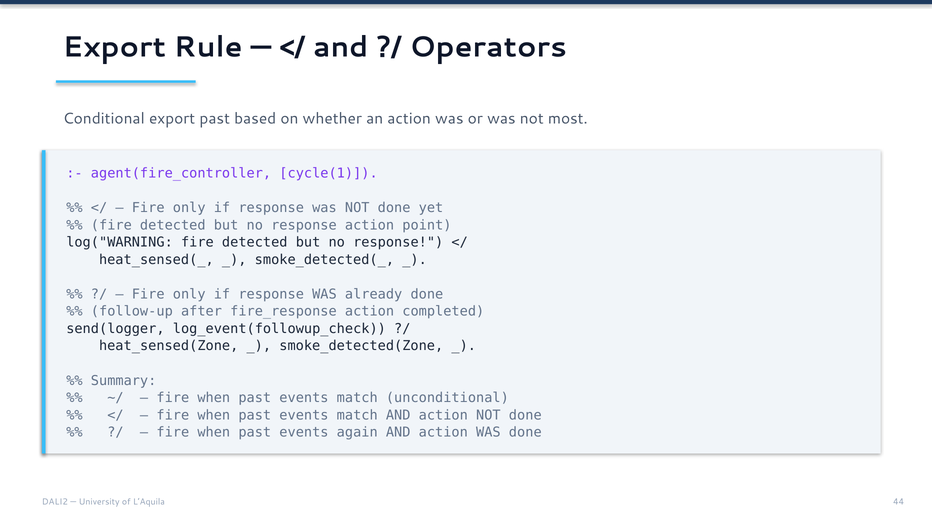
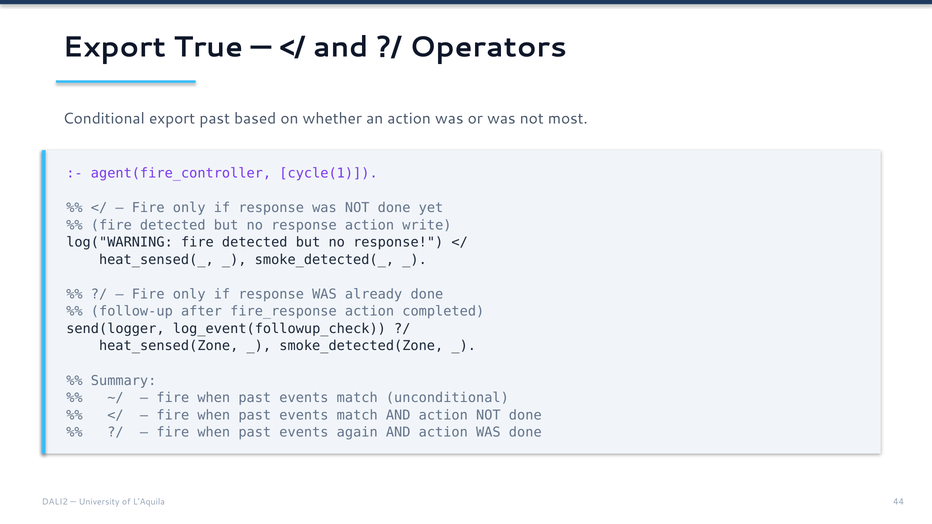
Rule: Rule -> True (208, 47)
point: point -> write (427, 225)
